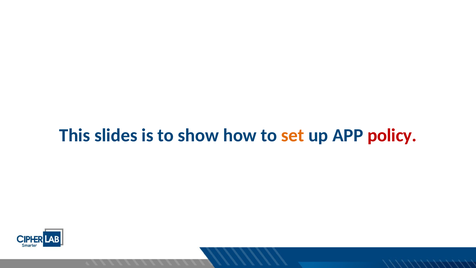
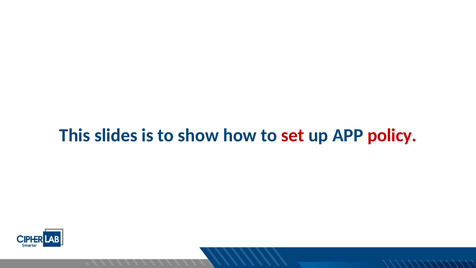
set colour: orange -> red (293, 135)
